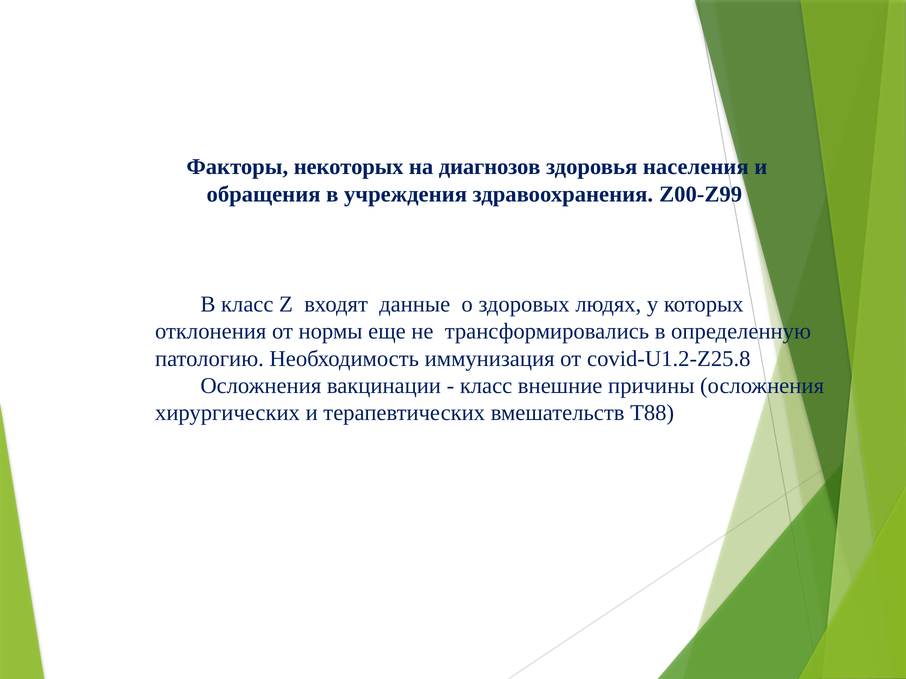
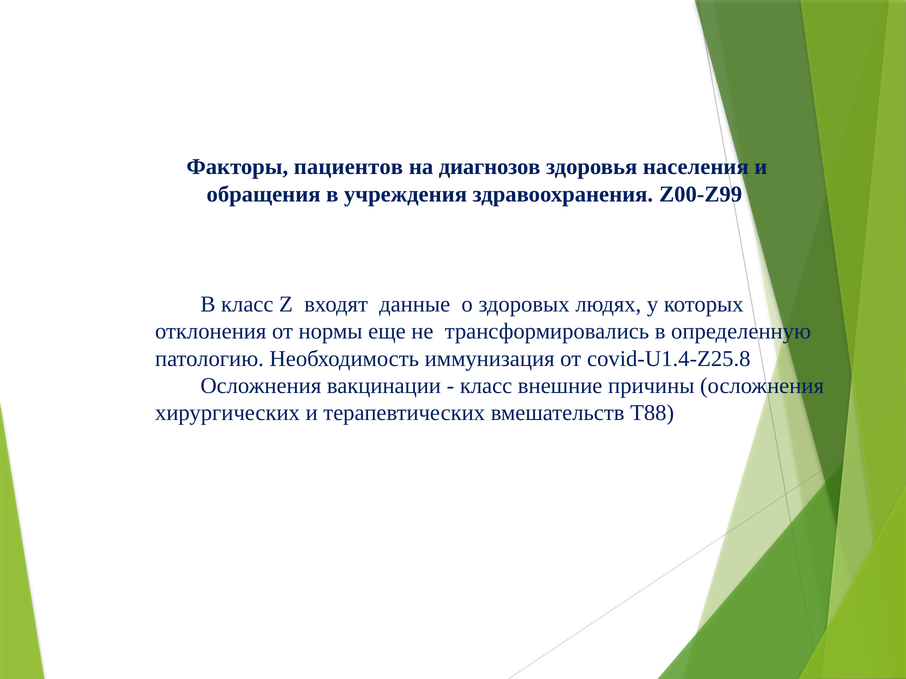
некоторых: некоторых -> пациентов (348, 167)
covid-U1.2-Z25.8: covid-U1.2-Z25.8 -> covid-U1.4-Z25.8 (669, 359)
